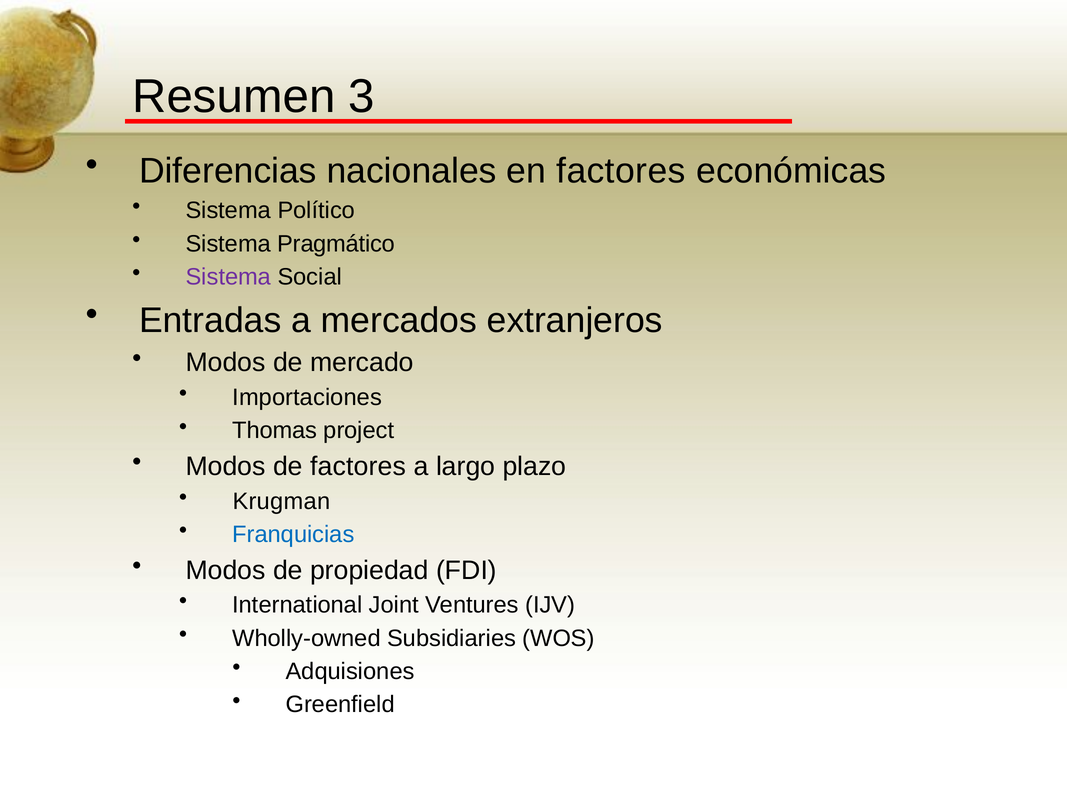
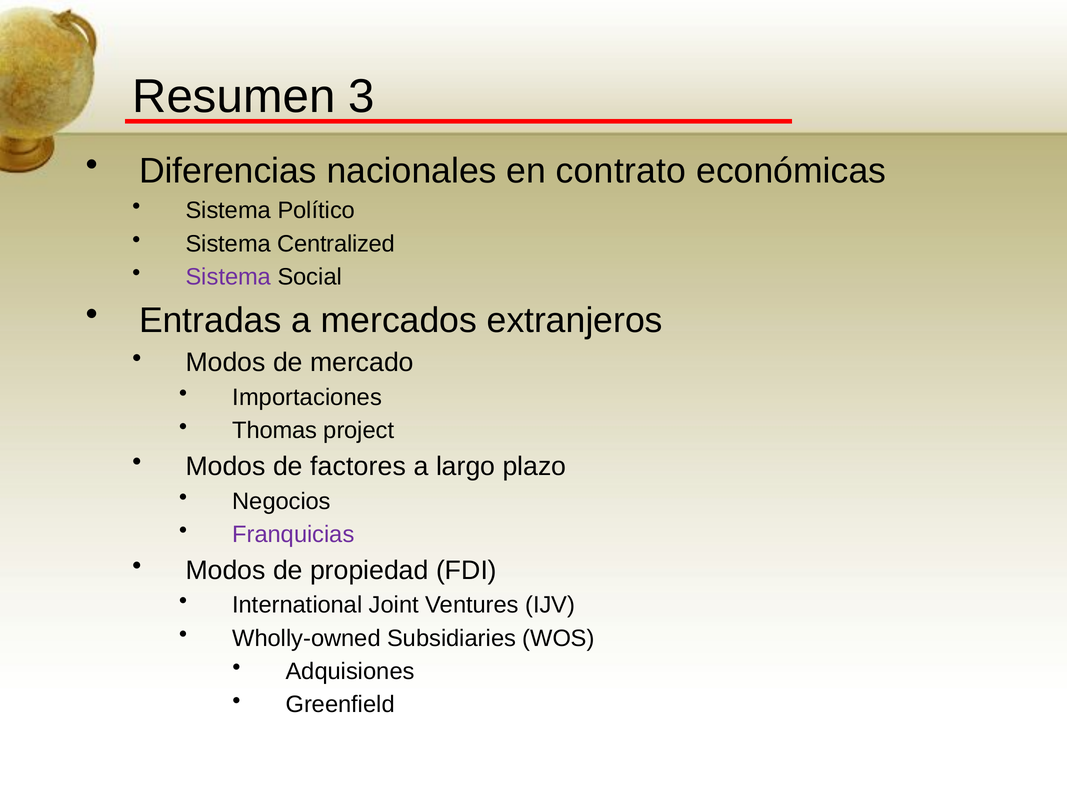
en factores: factores -> contrato (621, 171)
Pragmático: Pragmático -> Centralized (336, 244)
Krugman: Krugman -> Negocios (282, 501)
Franquicias colour: blue -> purple (293, 534)
